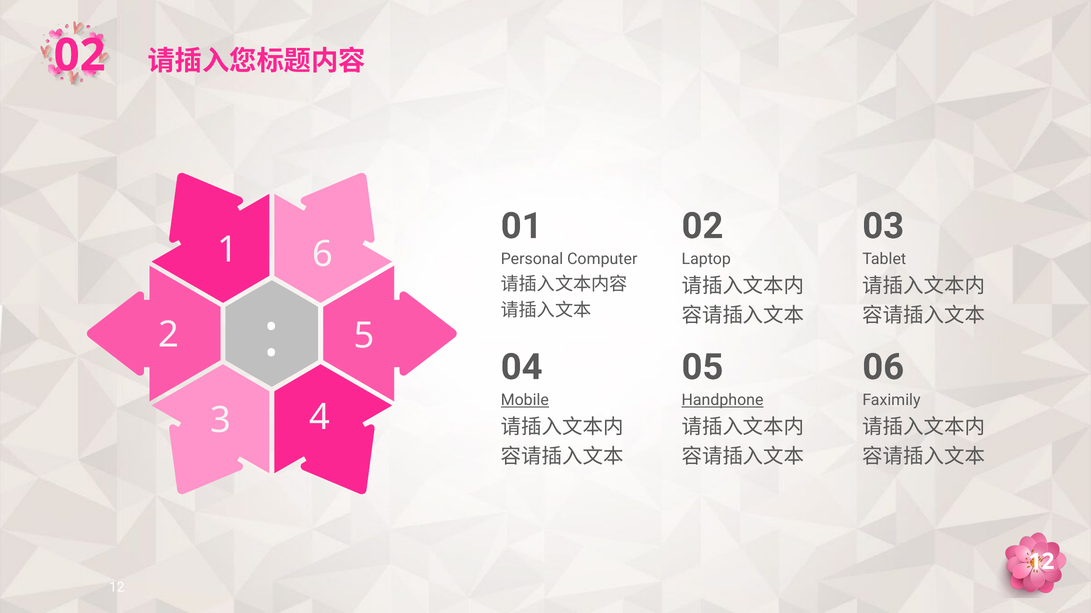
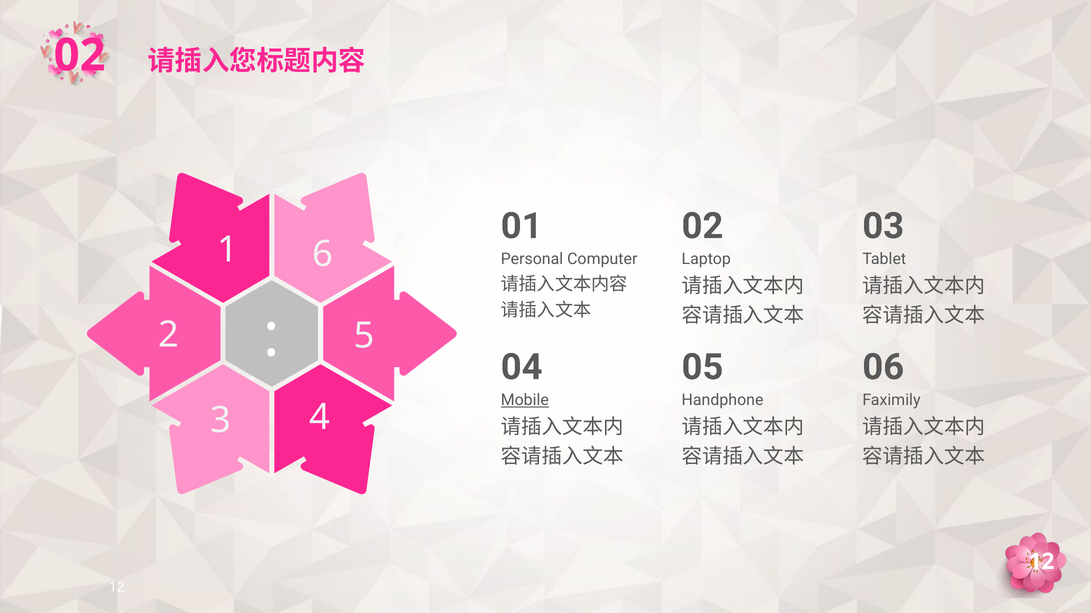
Handphone underline: present -> none (723, 401)
